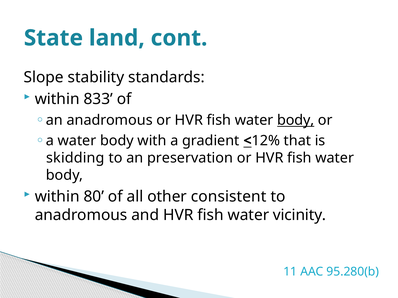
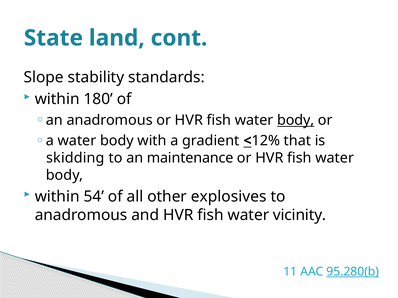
833: 833 -> 180 (98, 99)
preservation: preservation -> maintenance (190, 158)
80: 80 -> 54 (94, 197)
consistent: consistent -> explosives (229, 197)
95.280(b underline: none -> present (353, 272)
